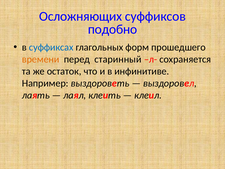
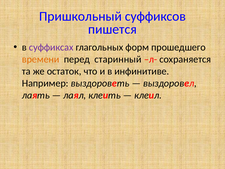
Осложняющих: Осложняющих -> Пришкольный (80, 16)
подобно: подобно -> пишется (112, 29)
суффиксах colour: blue -> purple (51, 47)
